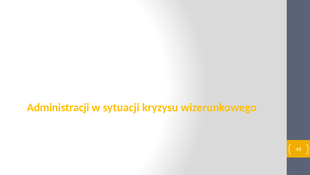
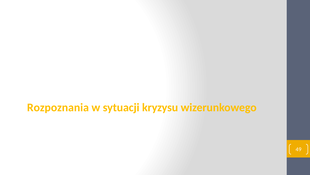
Administracji: Administracji -> Rozpoznania (58, 107)
